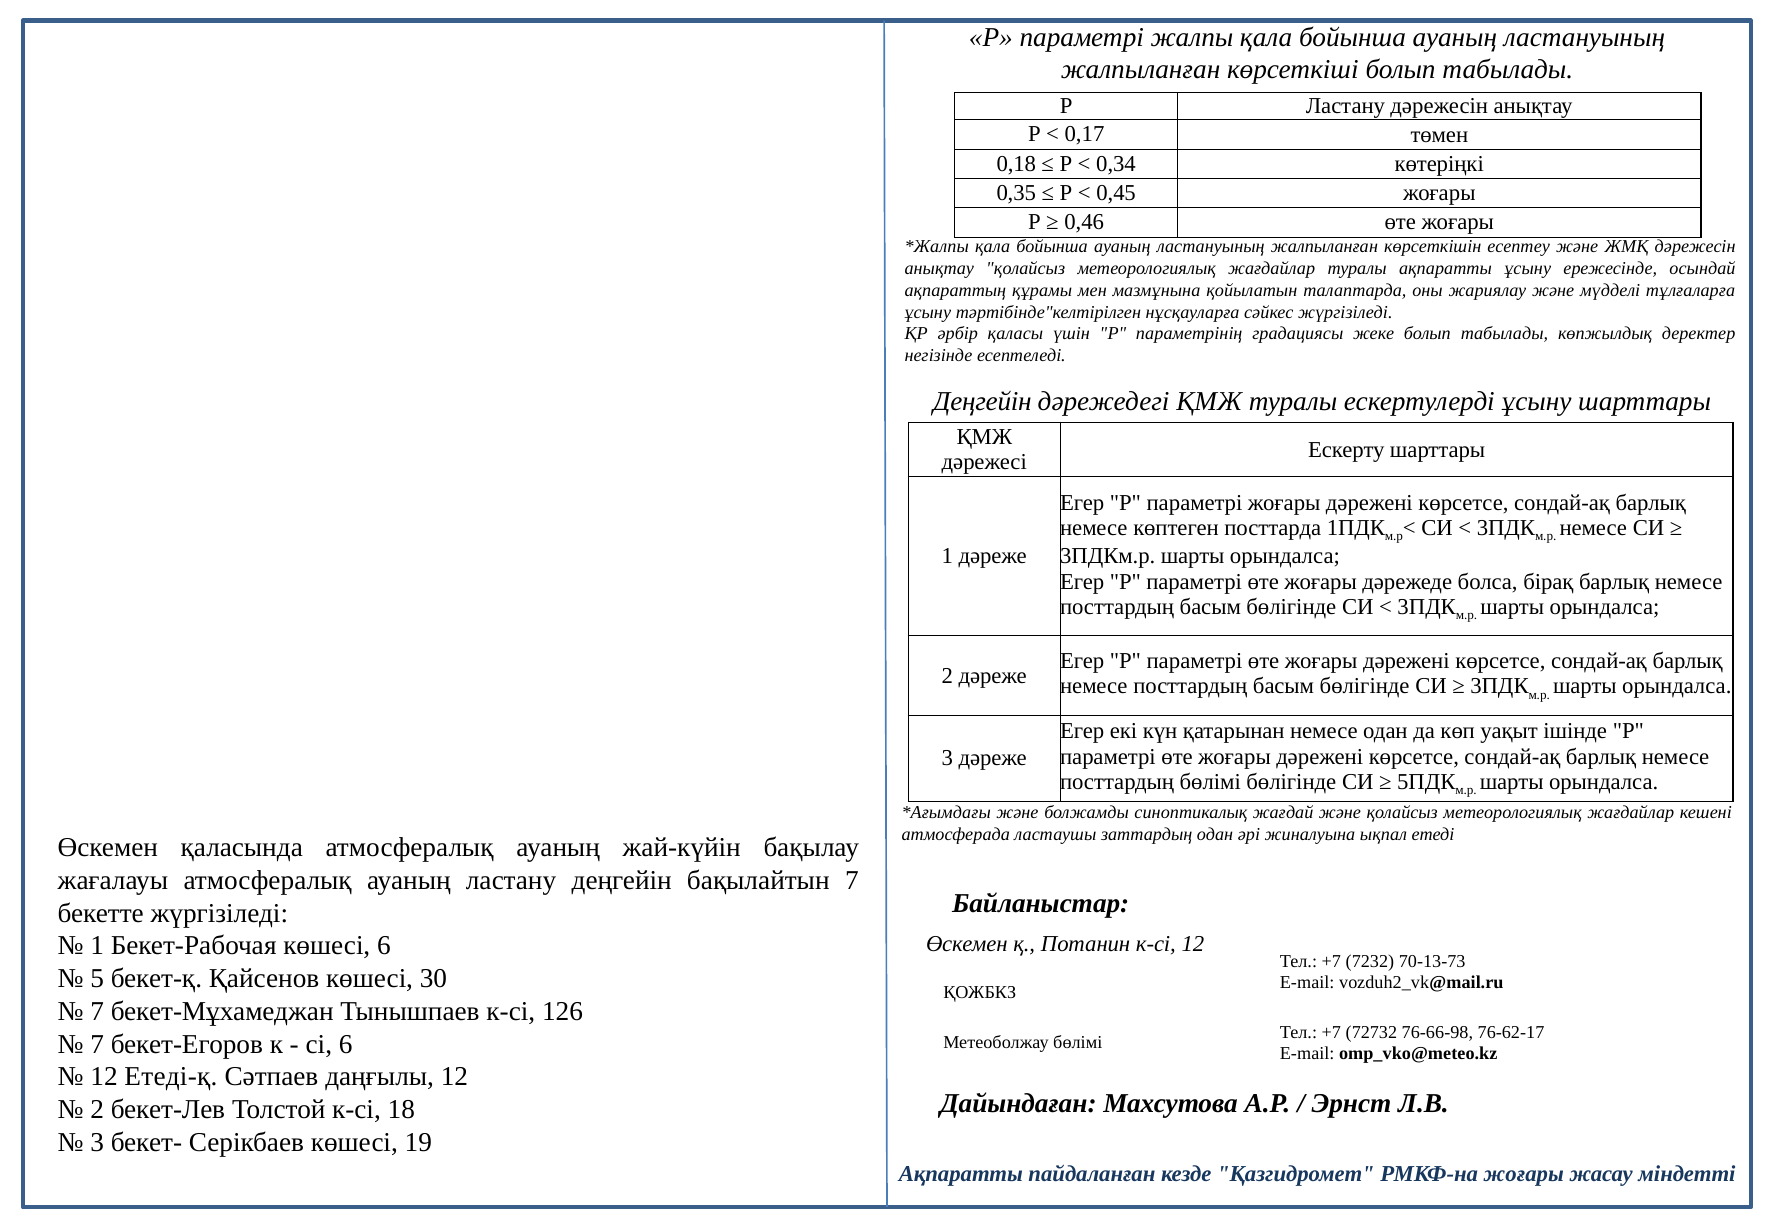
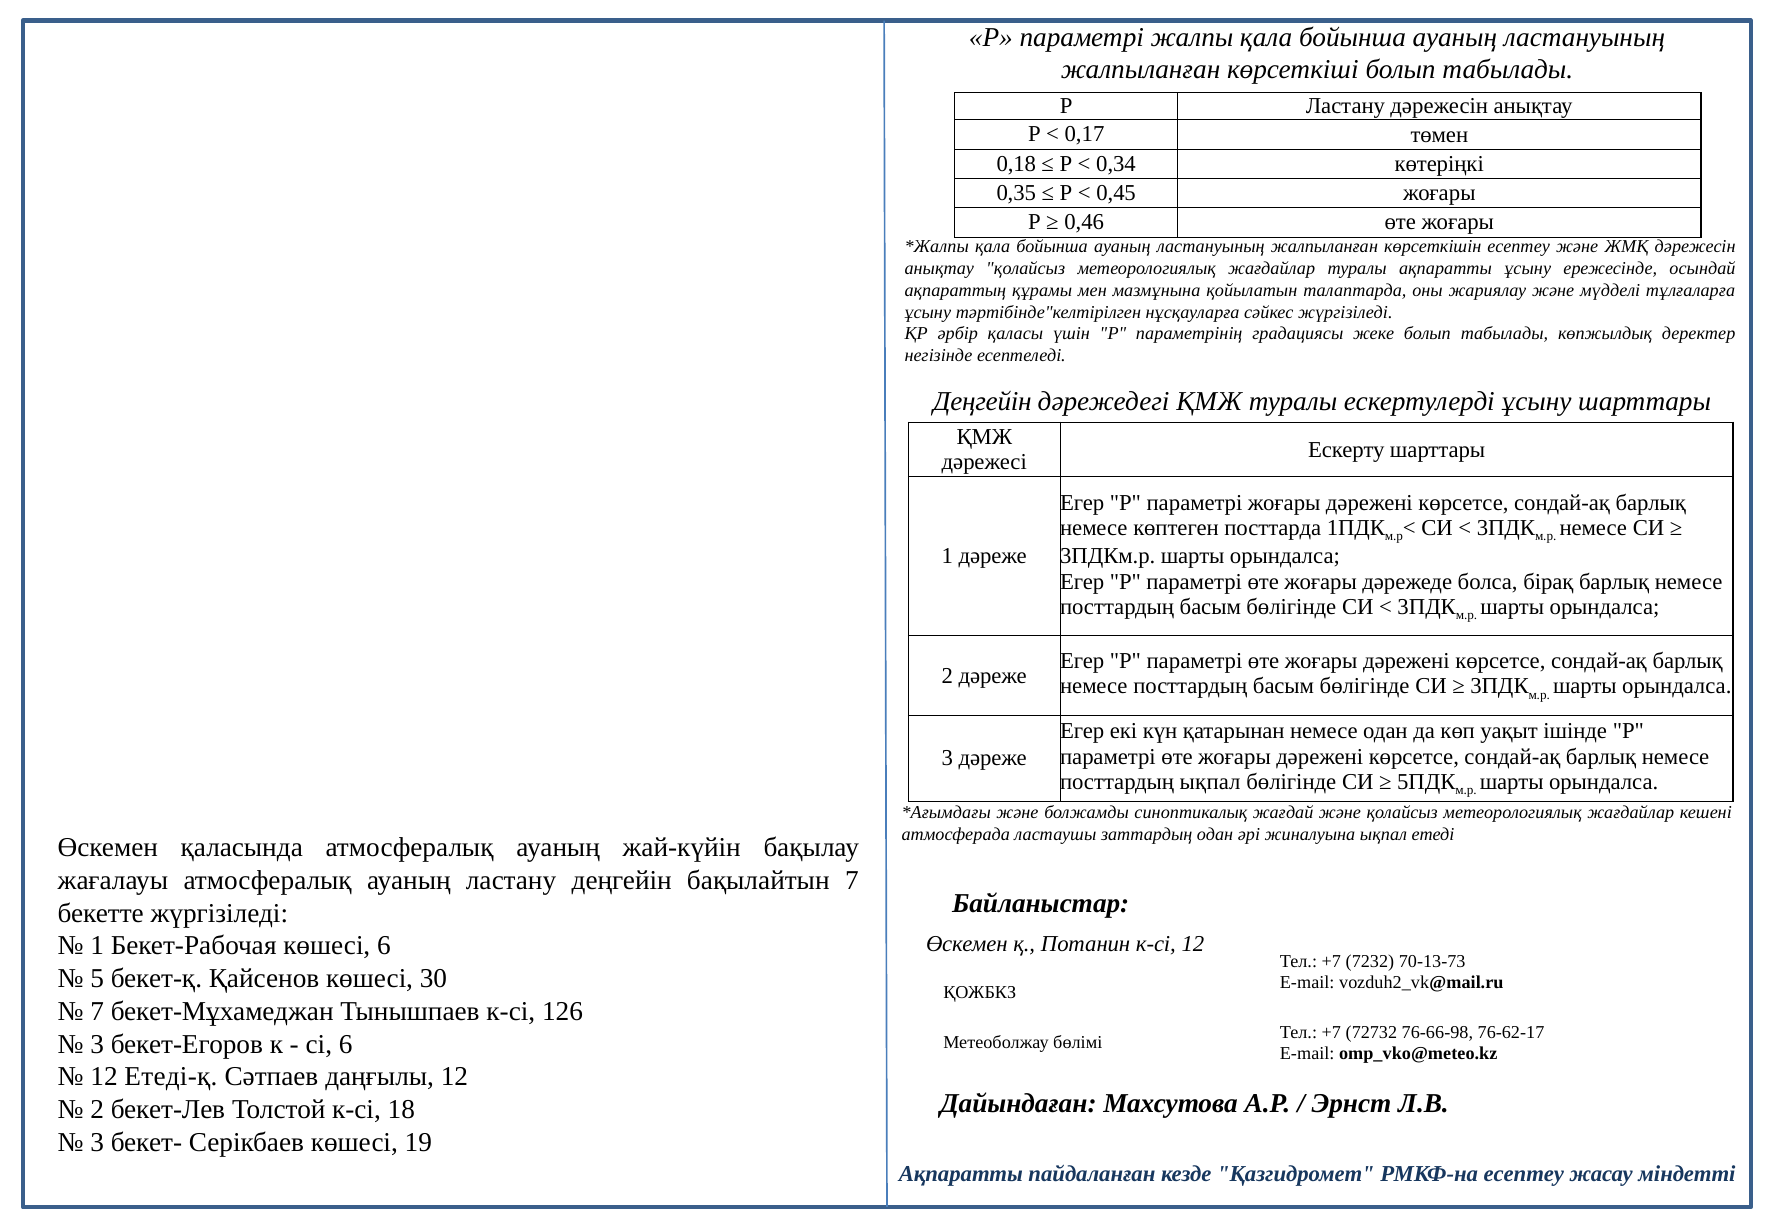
посттардың бөлімі: бөлімі -> ықпал (1210, 782)
7: 7 -> 3 (97, 1044)
РМКФ-на жоғары: жоғары -> есептеу (1524, 1174)
